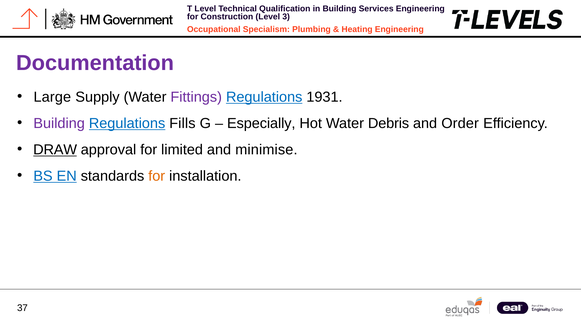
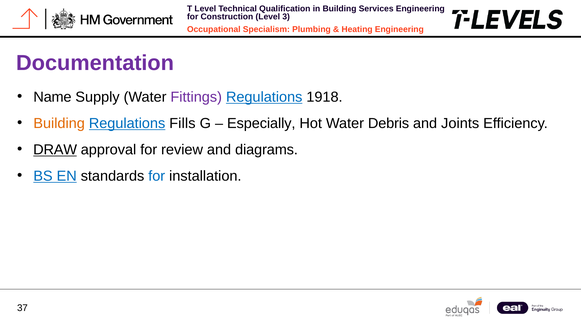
Large: Large -> Name (52, 97)
1931: 1931 -> 1918 (324, 97)
Building colour: purple -> orange (59, 123)
Order: Order -> Joints (460, 123)
limited: limited -> review (182, 150)
minimise: minimise -> diagrams (267, 150)
for colour: orange -> blue (157, 176)
